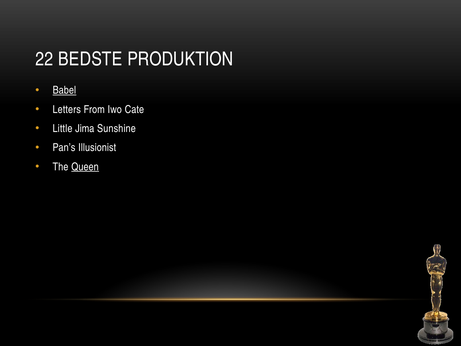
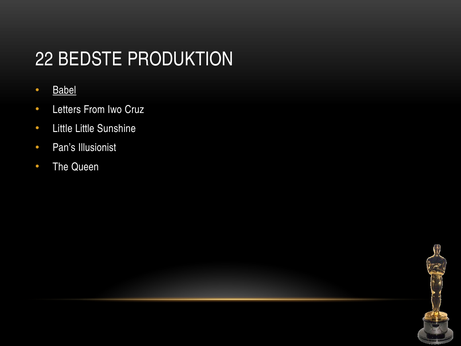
Cate: Cate -> Cruz (134, 109)
Little Jima: Jima -> Little (85, 128)
Queen underline: present -> none (85, 167)
